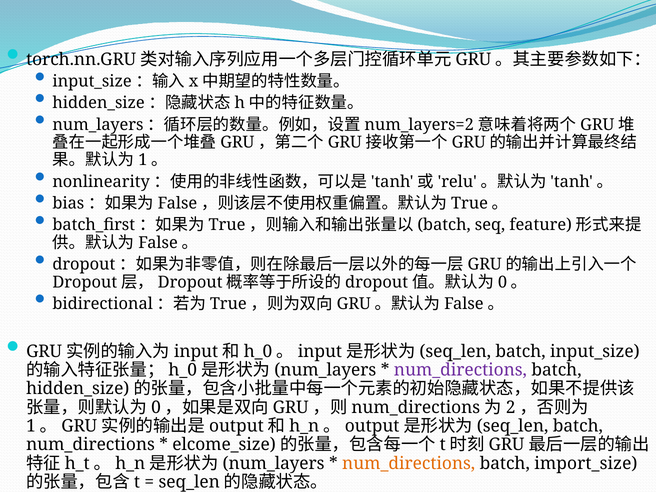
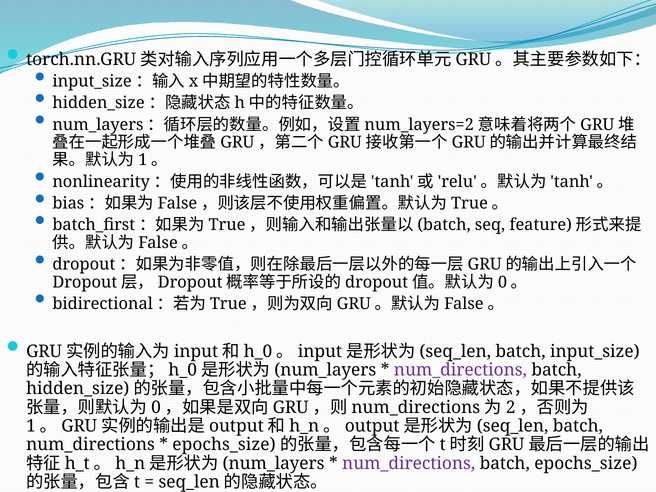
elcome_size: elcome_size -> epochs_size (224, 445)
num_directions colour: orange -> purple (409, 463)
batch import_size: import_size -> epochs_size (586, 463)
